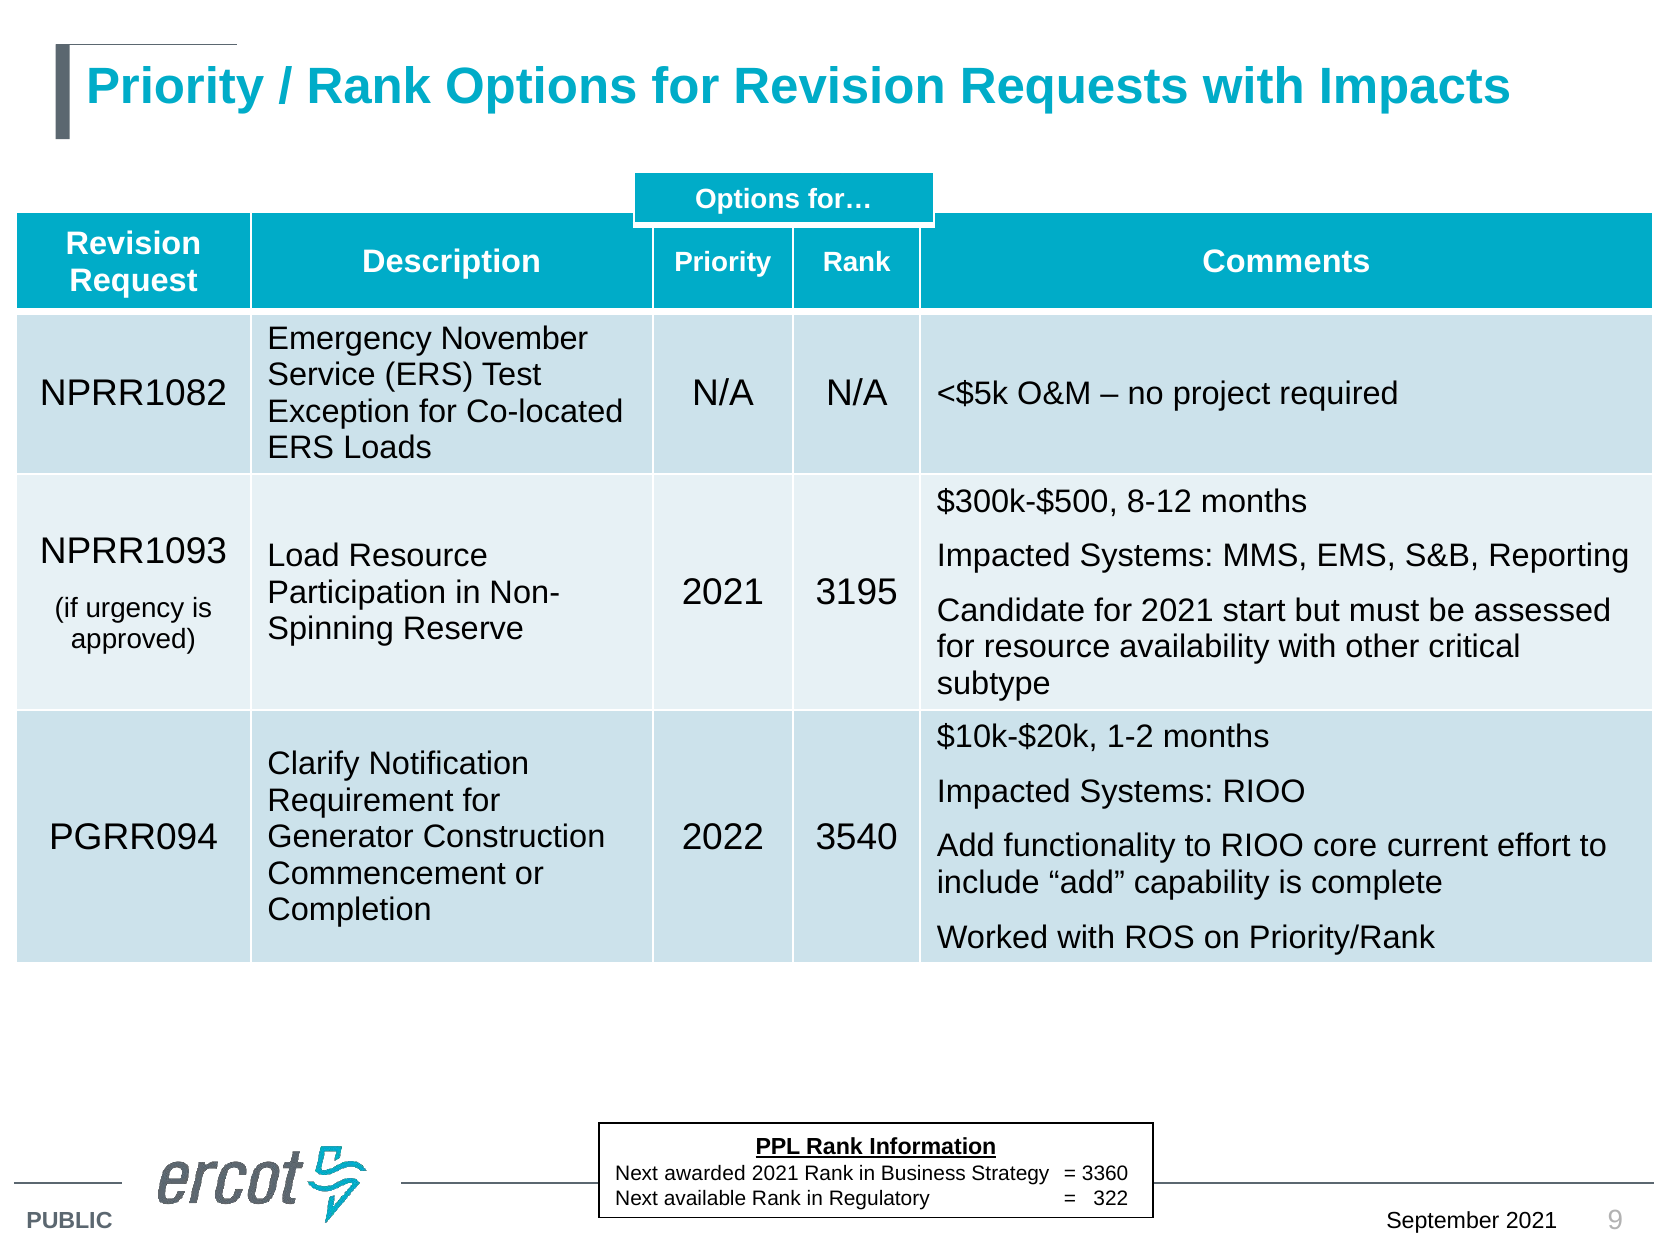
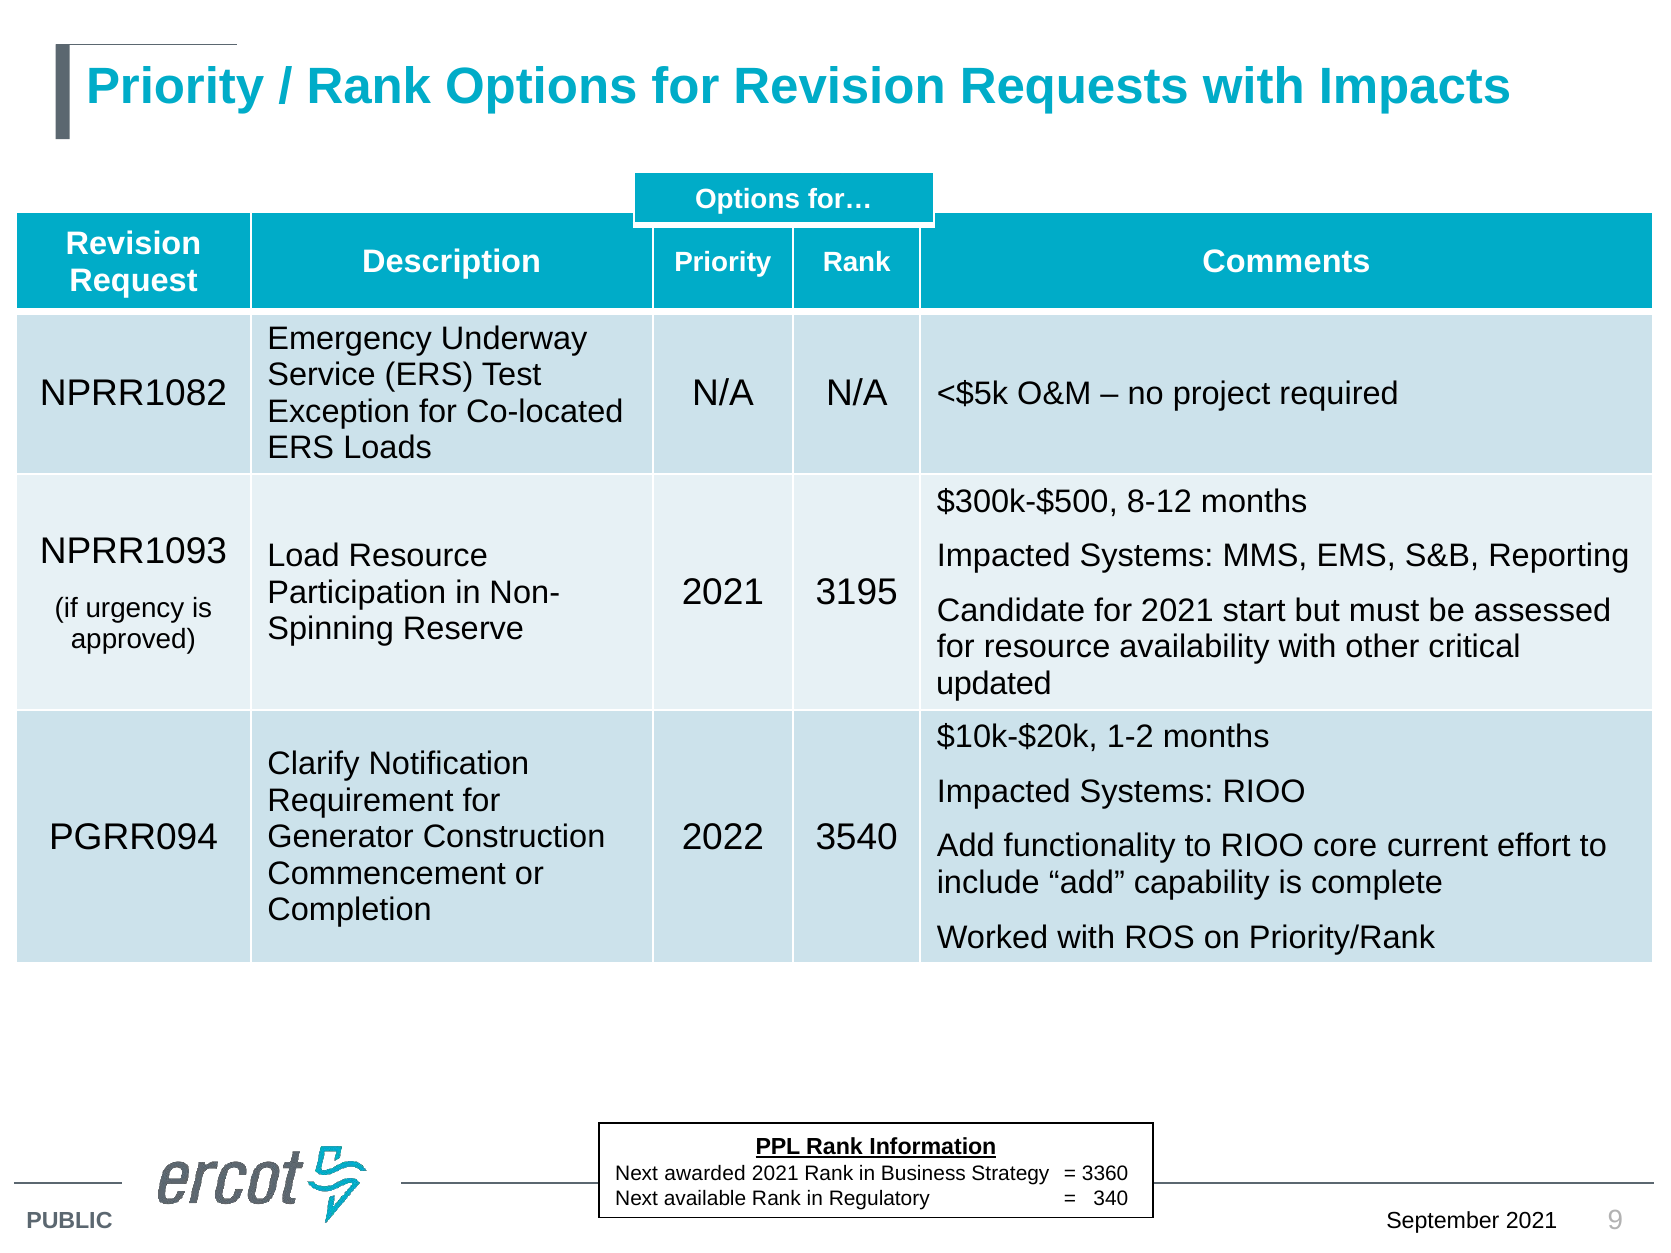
November: November -> Underway (514, 339)
subtype: subtype -> updated (994, 684)
322: 322 -> 340 (1111, 1199)
